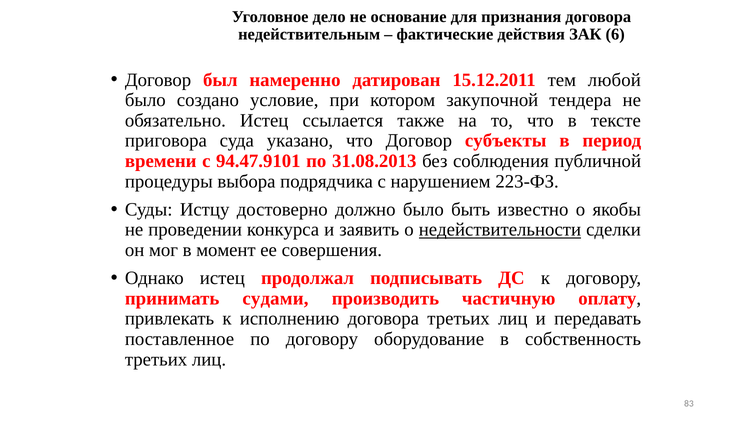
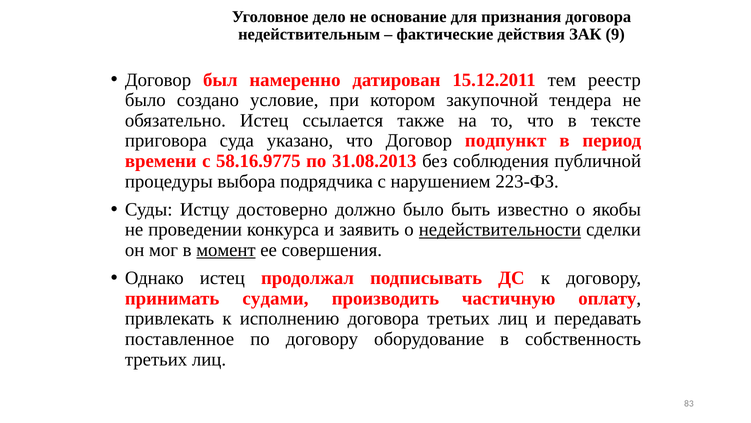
6: 6 -> 9 (615, 34)
любой: любой -> реестр (614, 80)
субъекты: субъекты -> подпункт (506, 141)
94.47.9101: 94.47.9101 -> 58.16.9775 (258, 161)
момент underline: none -> present (226, 250)
